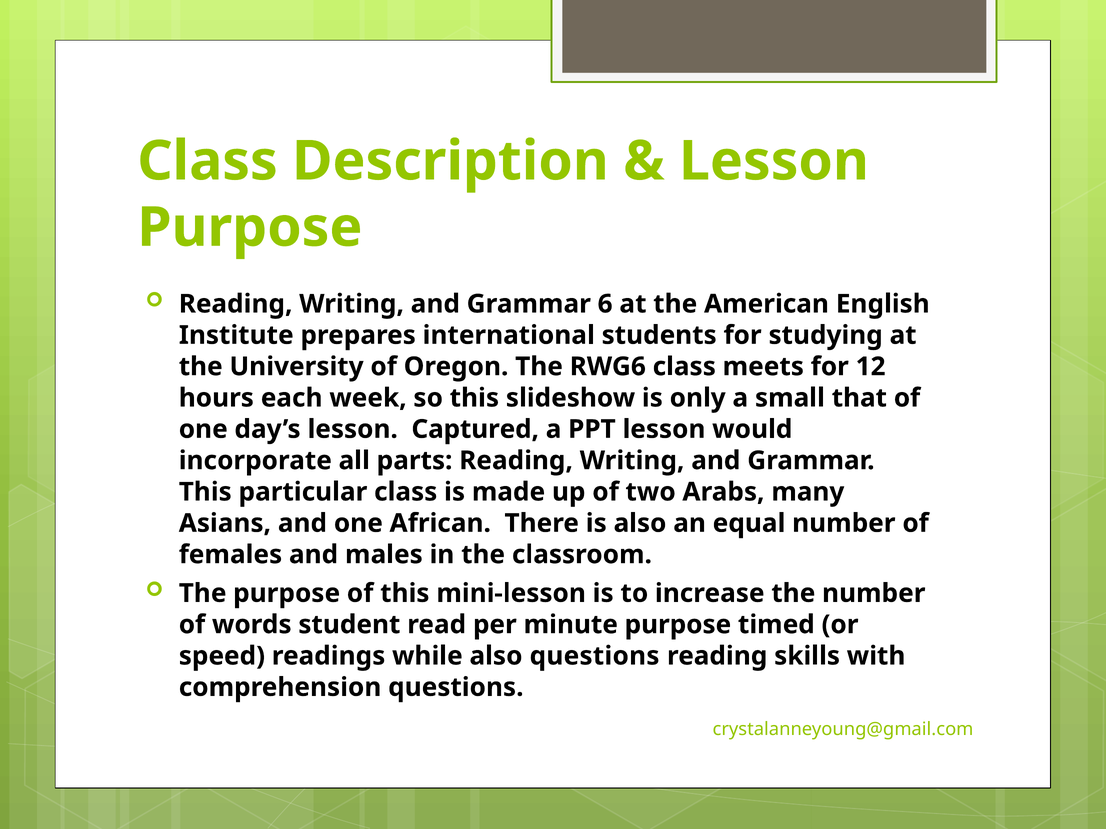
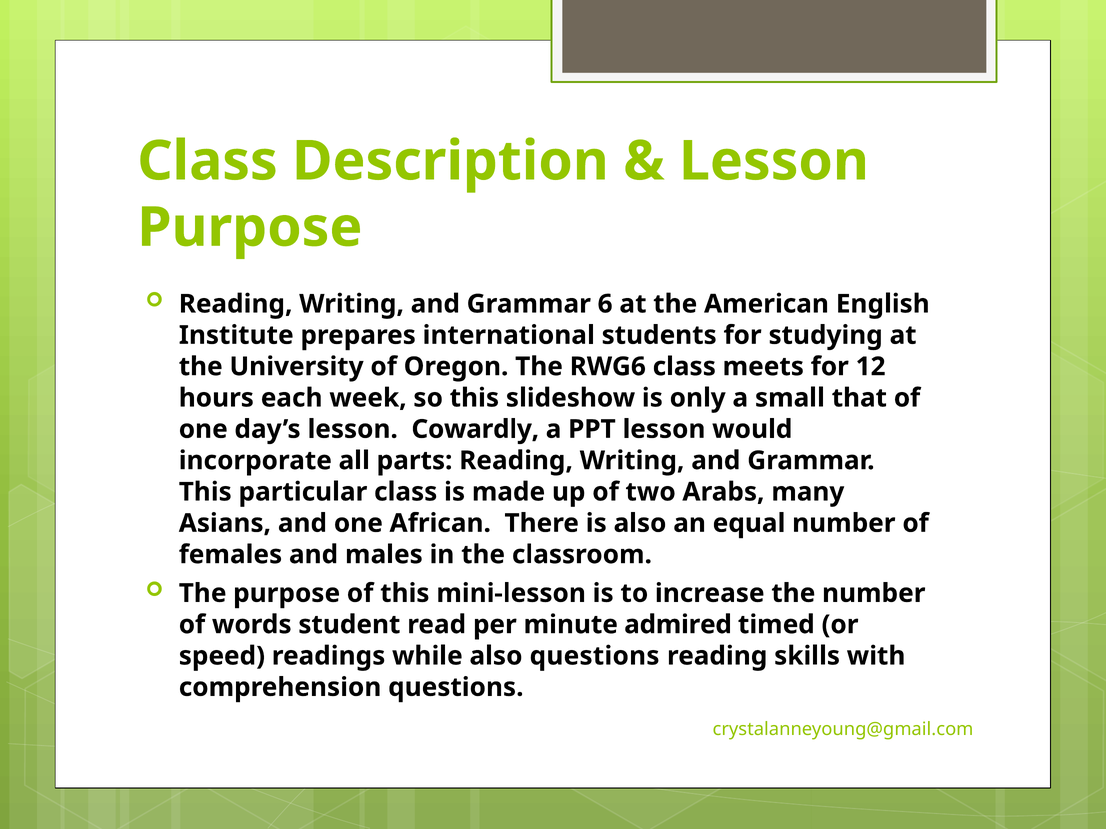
Captured: Captured -> Cowardly (475, 430)
minute purpose: purpose -> admired (678, 625)
